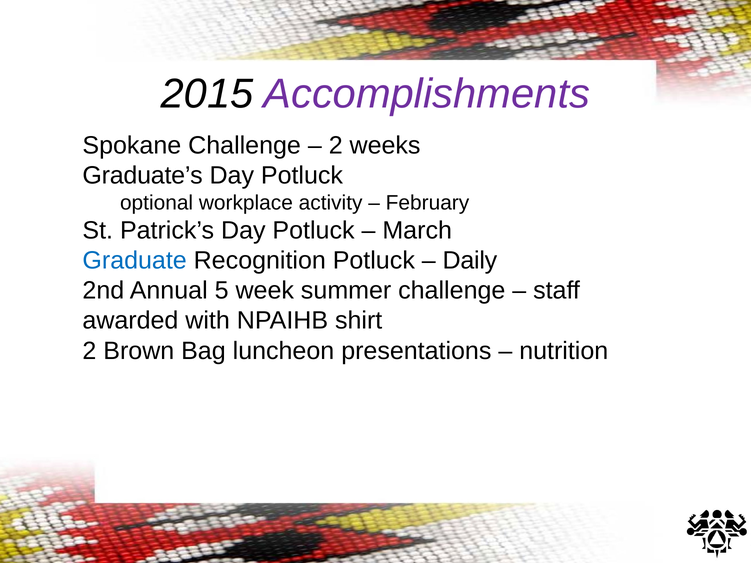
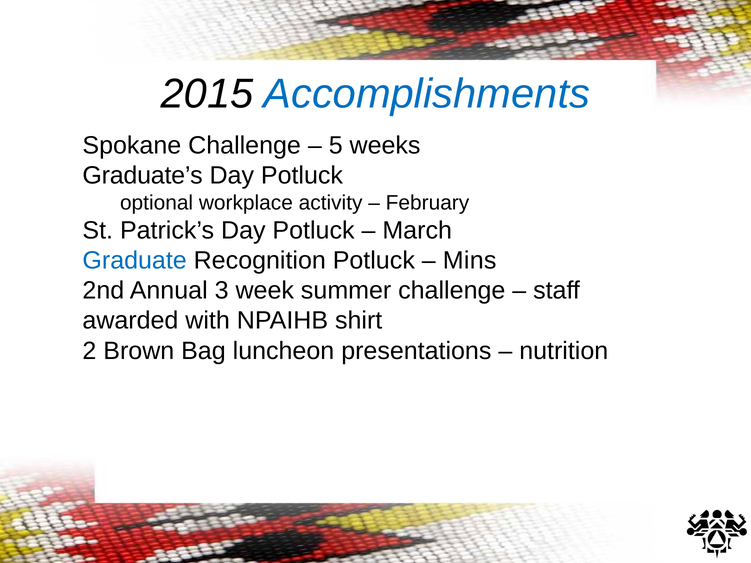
Accomplishments colour: purple -> blue (427, 94)
2: 2 -> 5 (336, 146)
Daily: Daily -> Mins (470, 261)
5: 5 -> 3 (222, 291)
